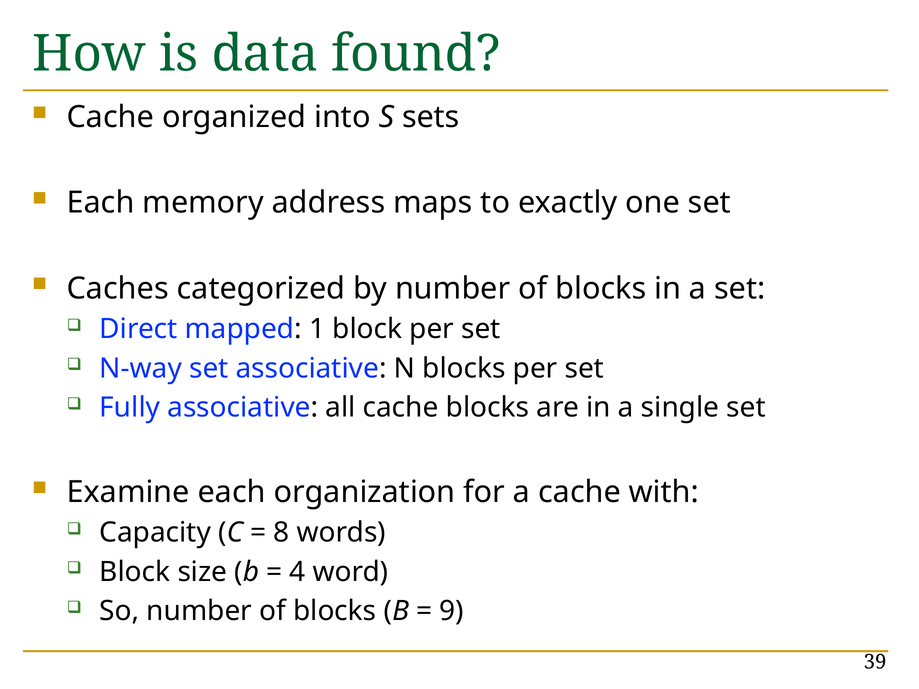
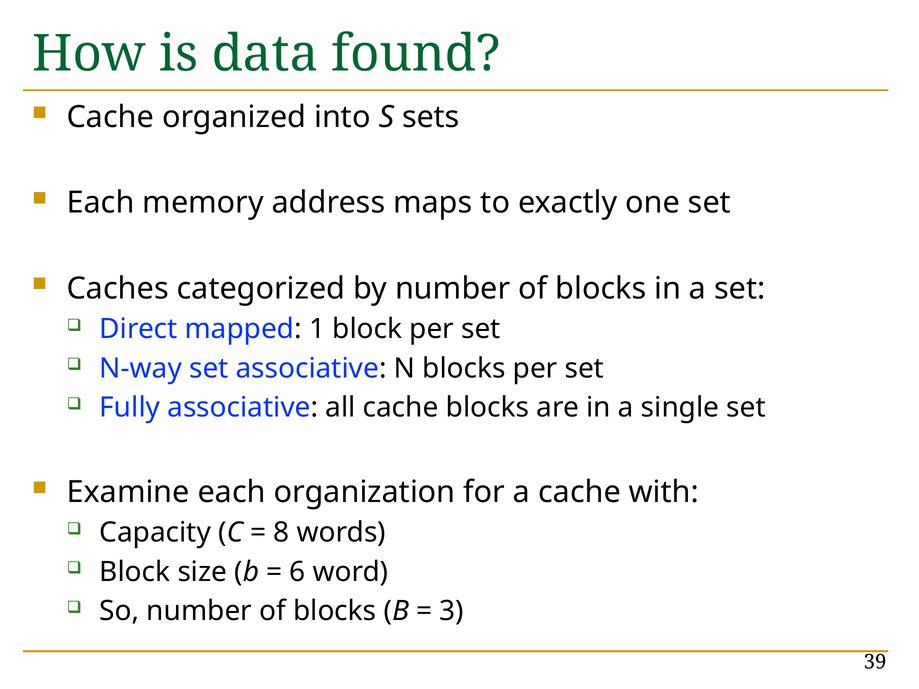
4: 4 -> 6 (297, 572)
9: 9 -> 3 (452, 611)
